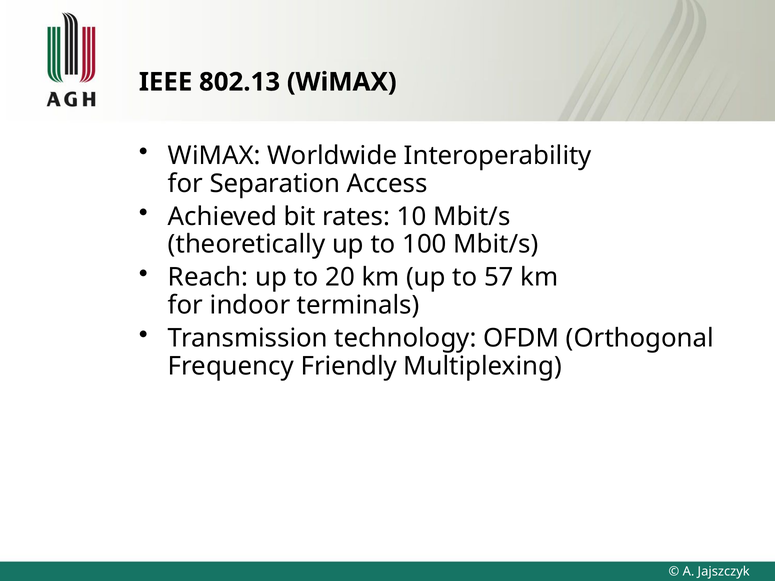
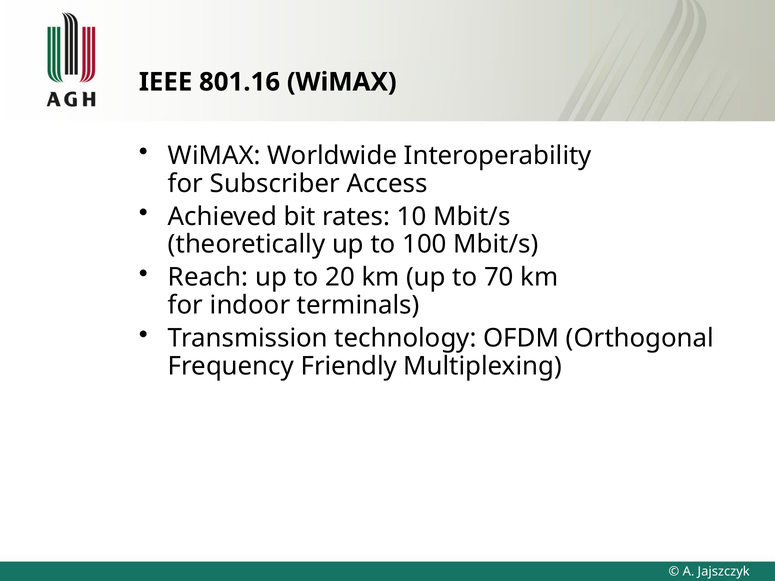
802.13: 802.13 -> 801.16 (240, 82)
Separation: Separation -> Subscriber (275, 184)
57: 57 -> 70 (499, 278)
